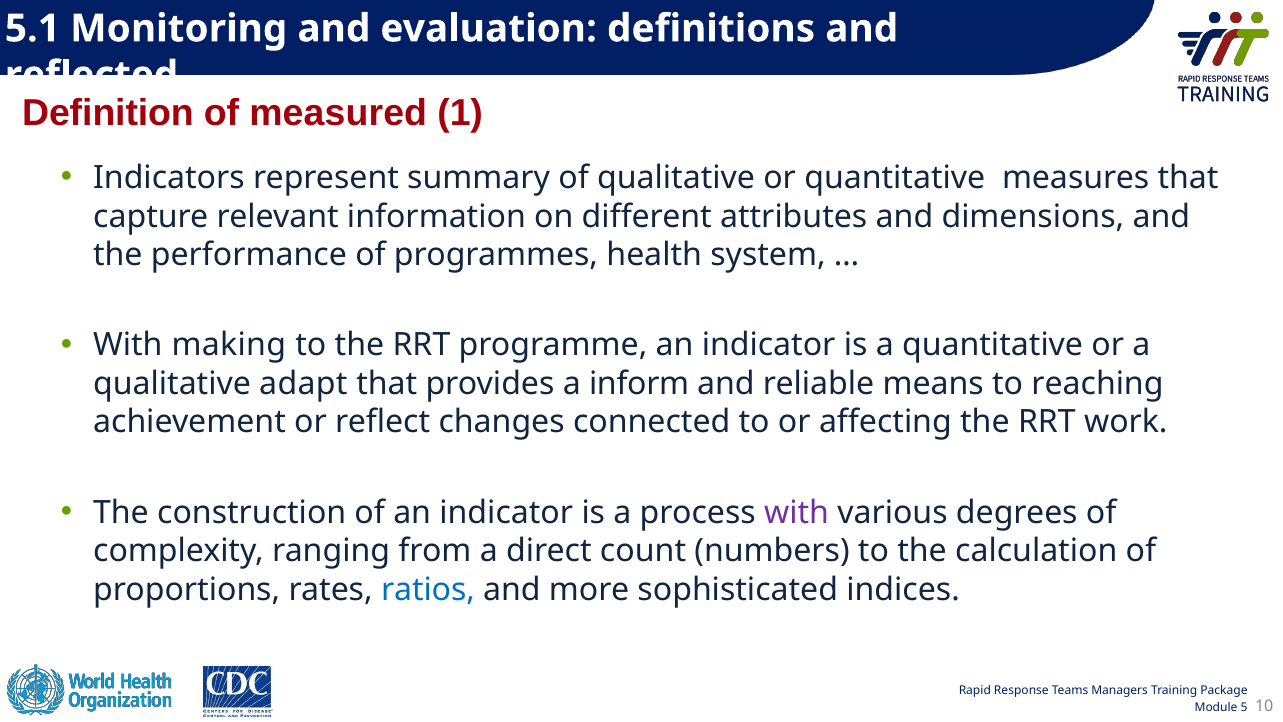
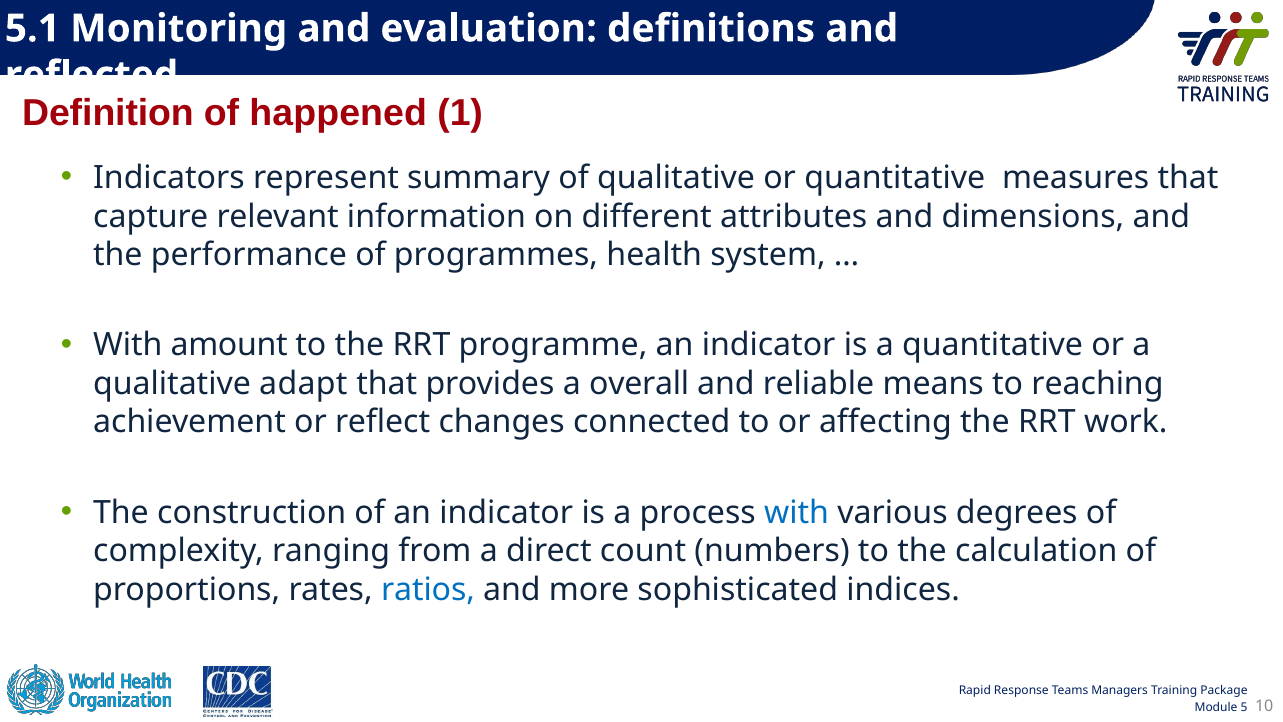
measured: measured -> happened (338, 113)
making: making -> amount (229, 345)
inform: inform -> overall (639, 384)
with colour: purple -> blue (797, 513)
